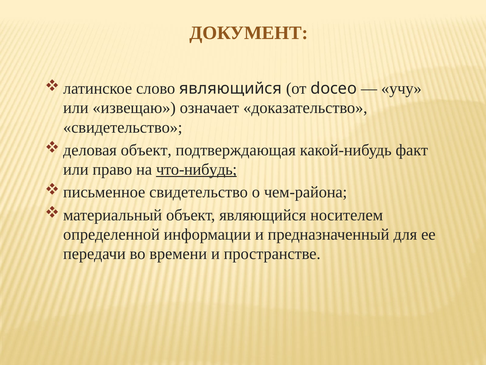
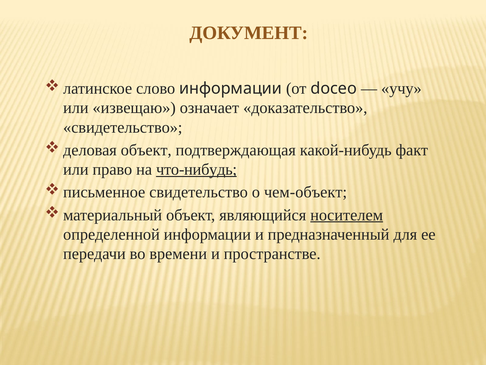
слово являющийся: являющийся -> информации (231, 88)
чем-района: чем-района -> чем-объект (306, 192)
носителем underline: none -> present (347, 215)
